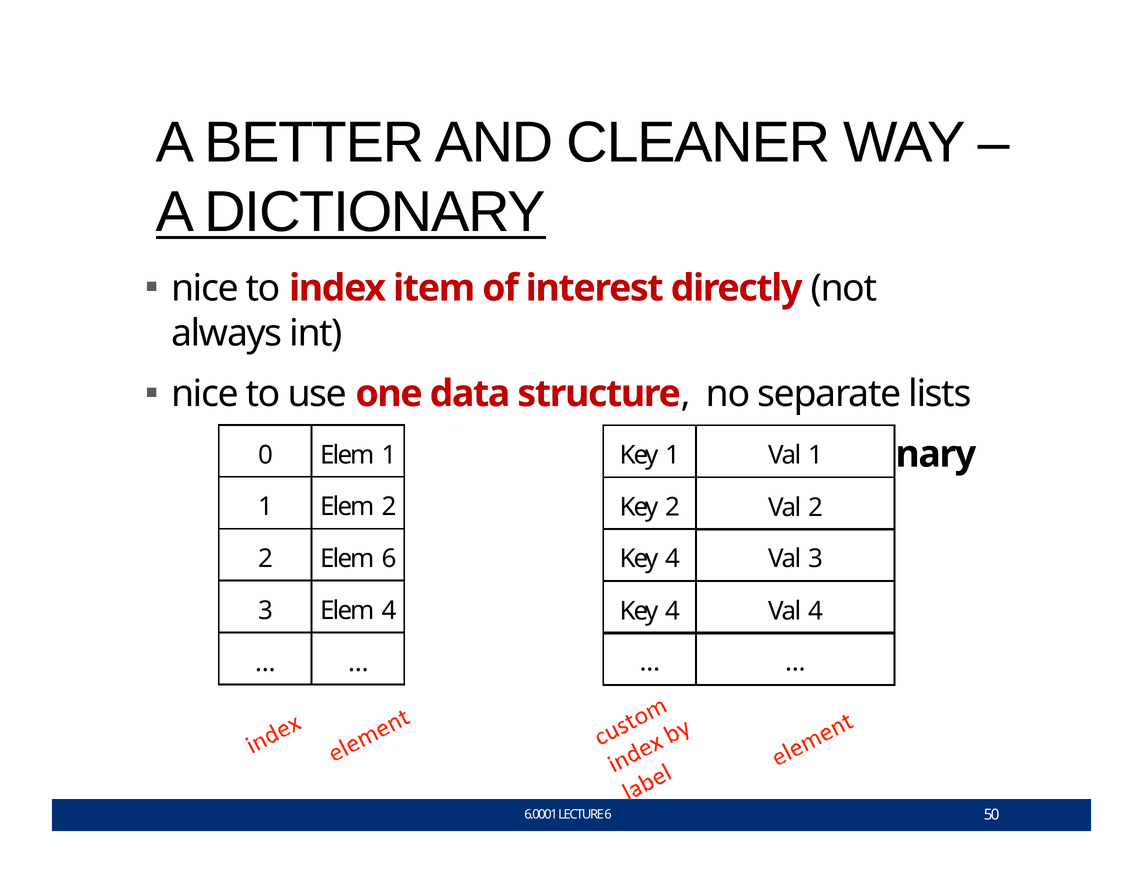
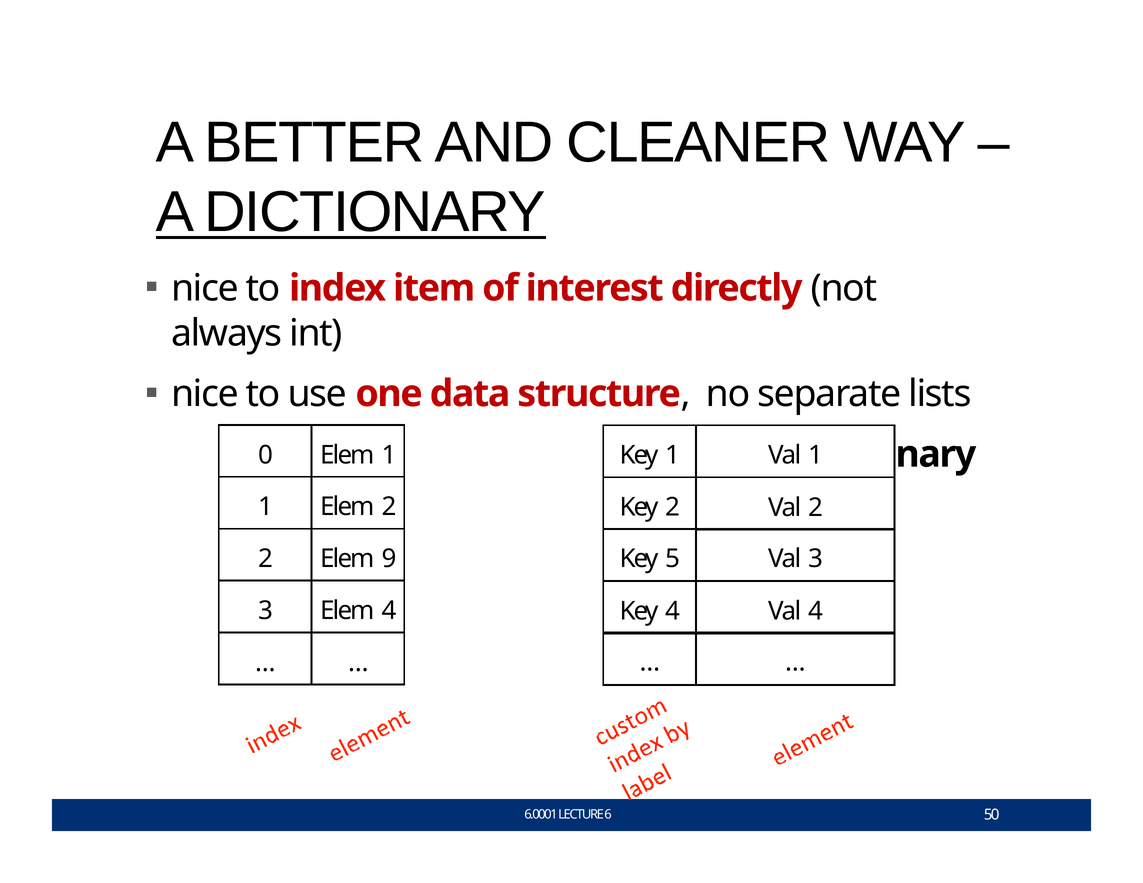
Elem 6: 6 -> 9 (389, 559)
4: 4 -> 5 (673, 559)
